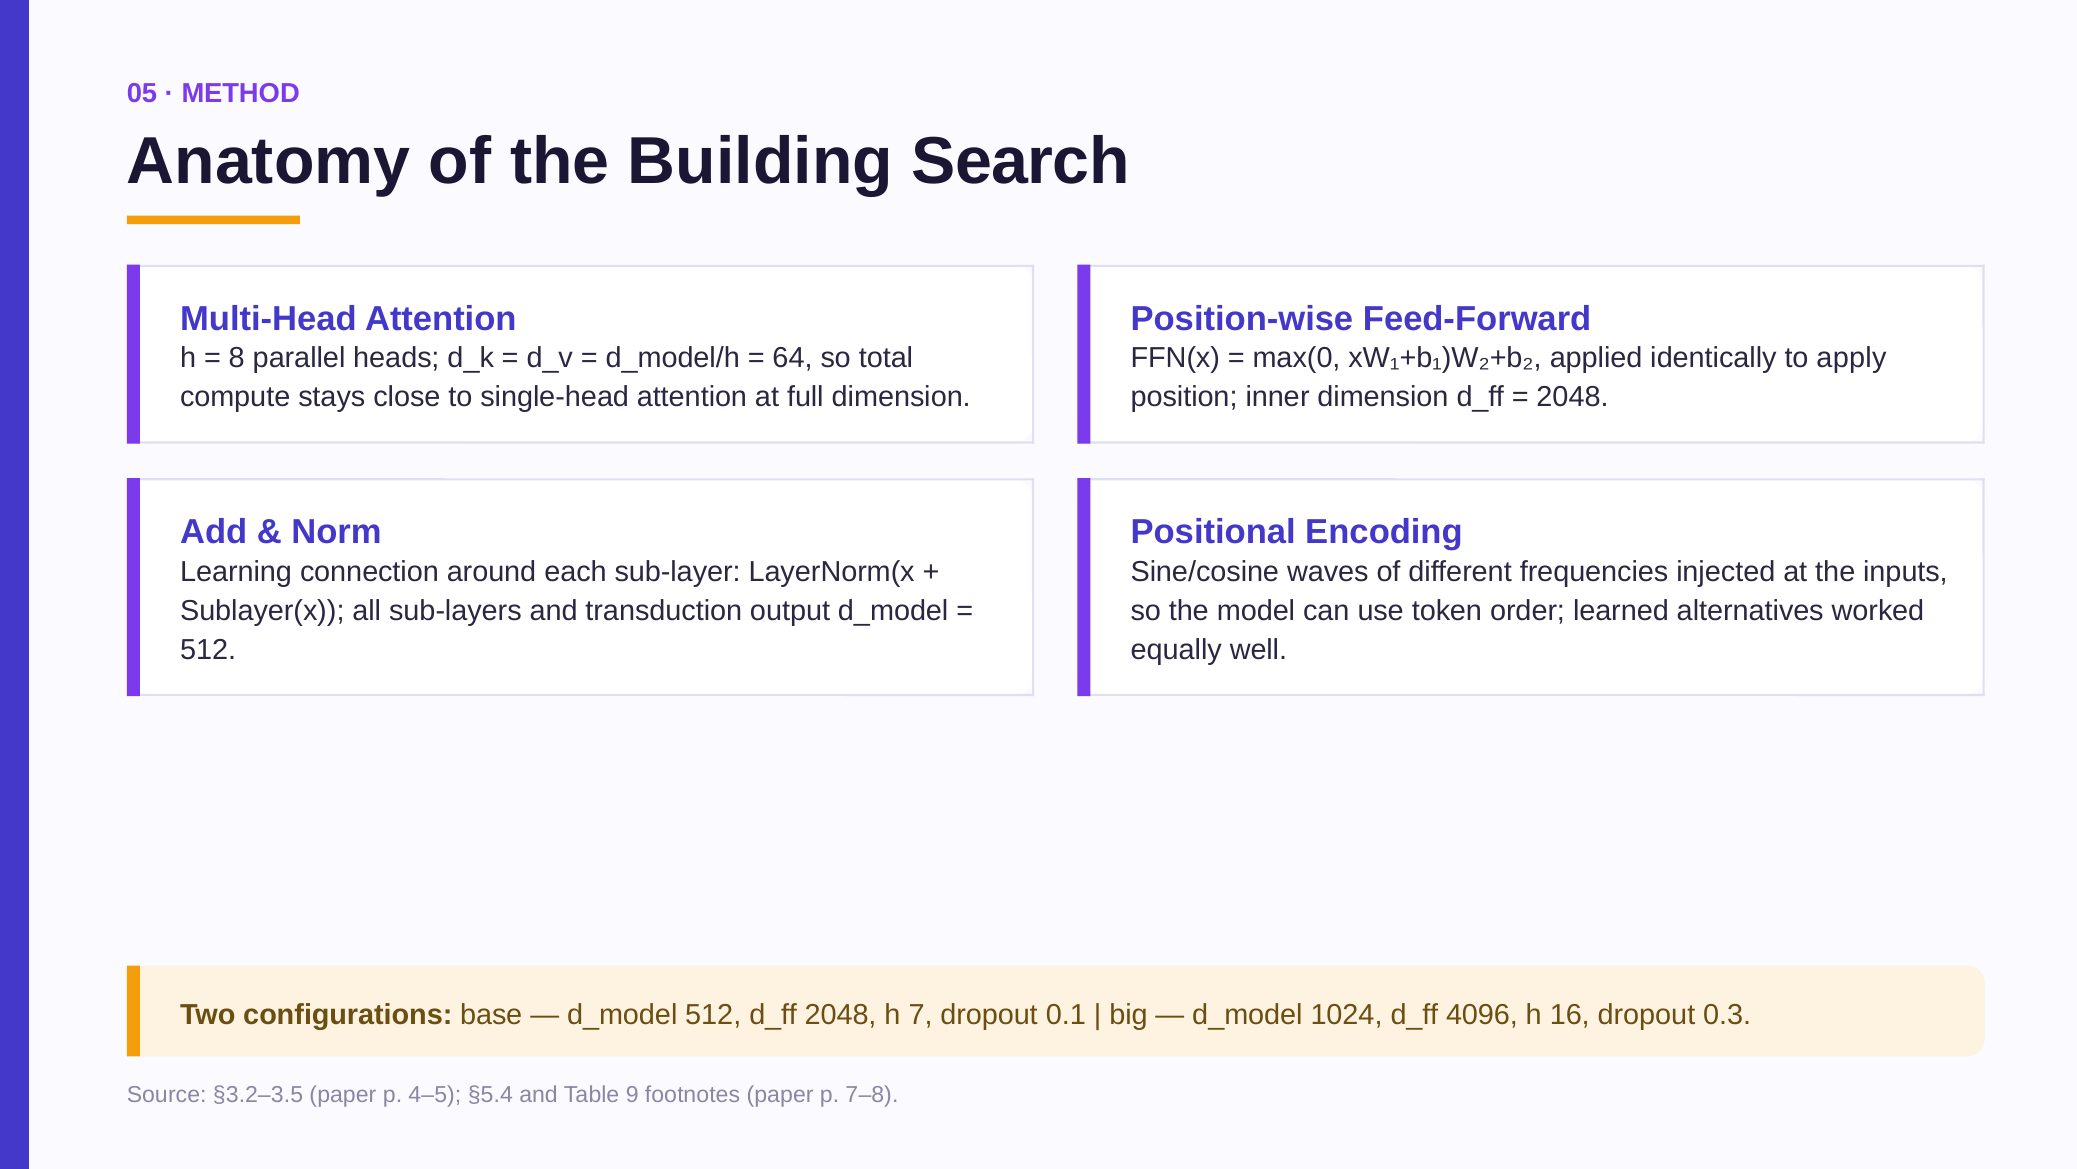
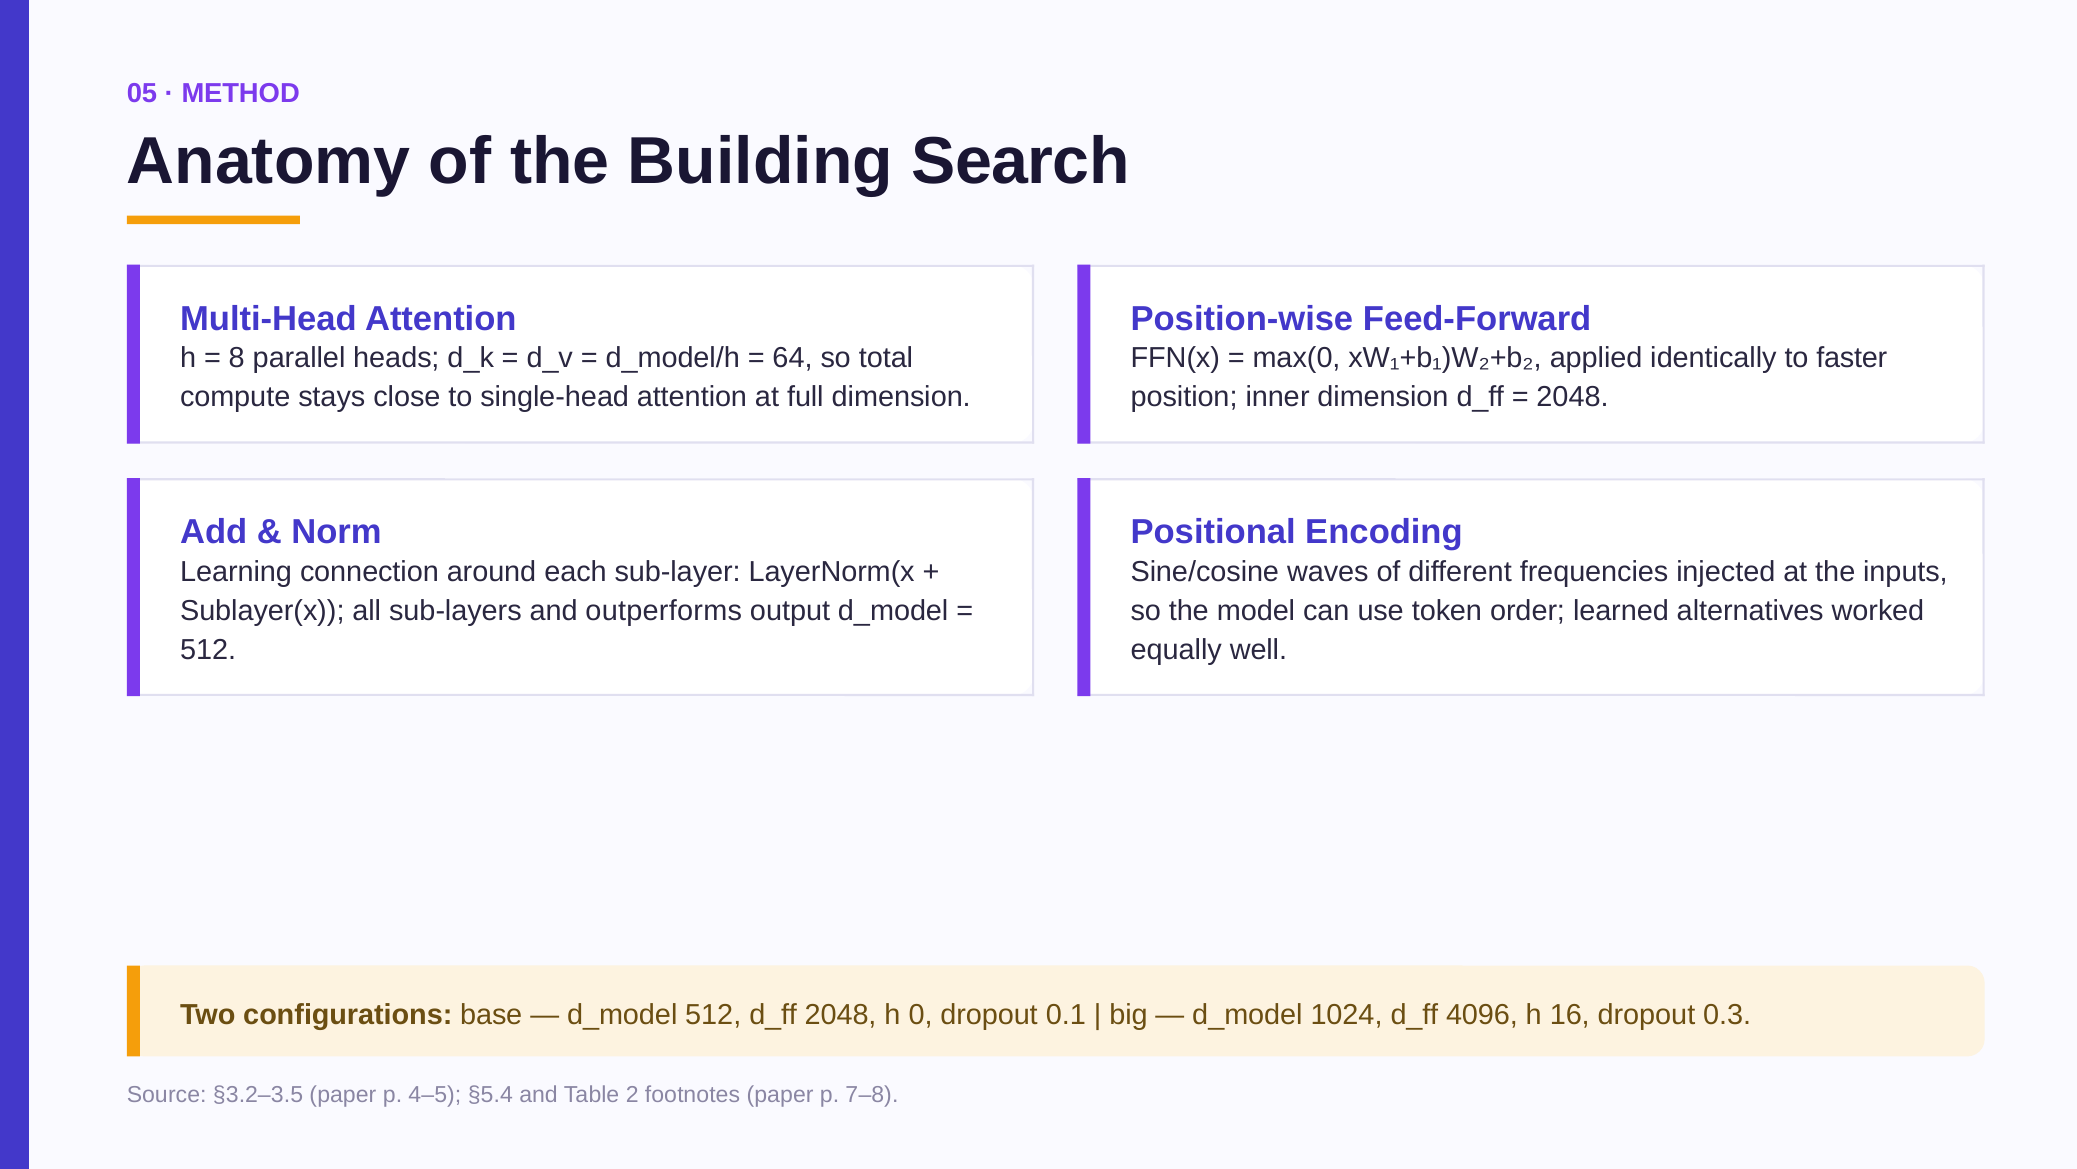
apply: apply -> faster (1852, 358)
transduction: transduction -> outperforms (664, 610)
7: 7 -> 0 (921, 1015)
9: 9 -> 2 (632, 1094)
